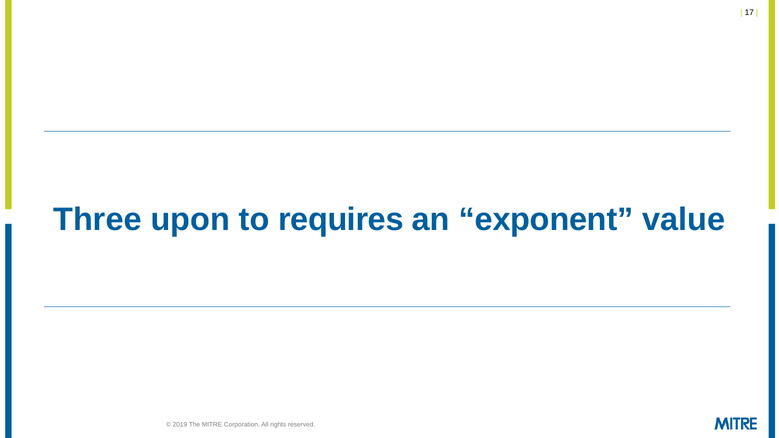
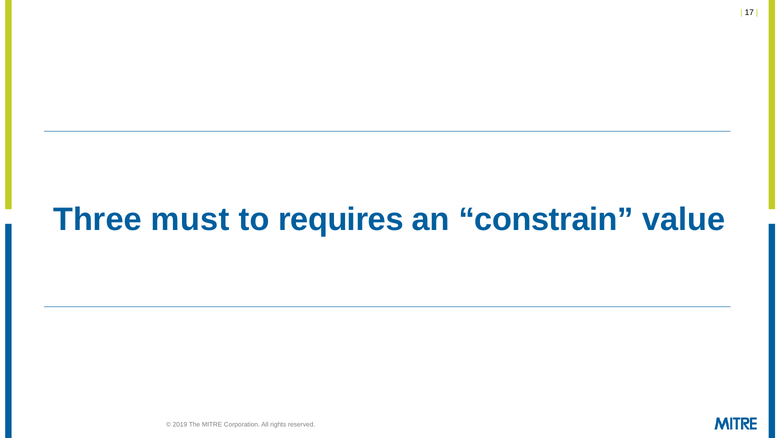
upon: upon -> must (190, 219)
exponent: exponent -> constrain (546, 219)
